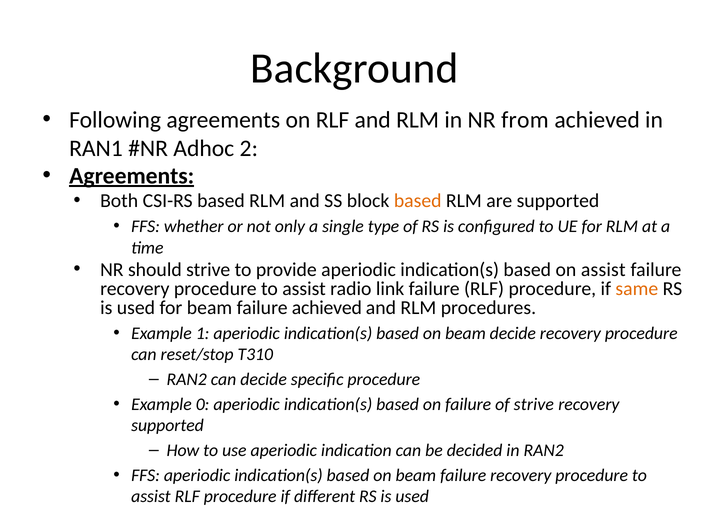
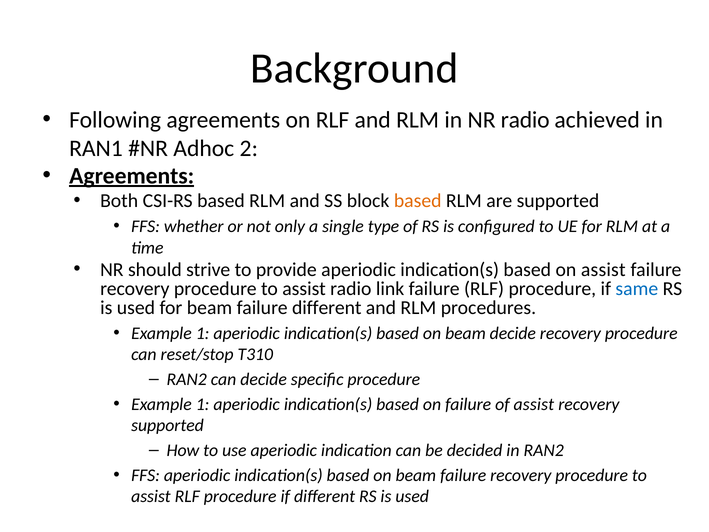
NR from: from -> radio (525, 120)
same colour: orange -> blue (637, 289)
failure achieved: achieved -> different (327, 307)
0: 0 -> 1 (203, 404)
of strive: strive -> assist (534, 404)
